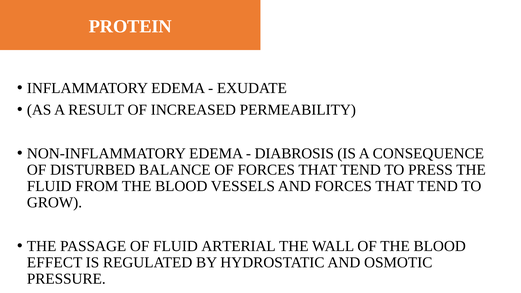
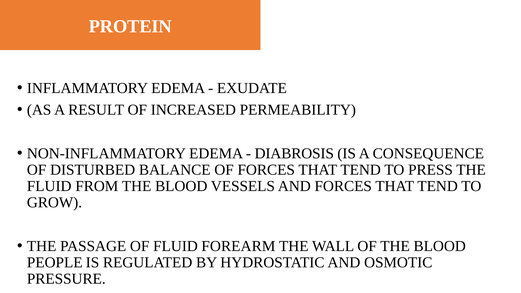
ARTERIAL: ARTERIAL -> FOREARM (238, 246)
EFFECT: EFFECT -> PEOPLE (55, 263)
